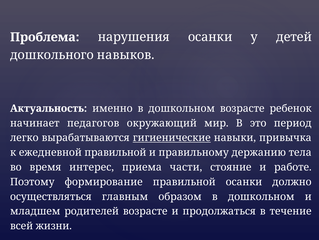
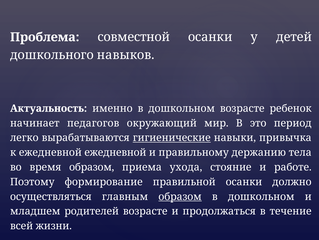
нарушения: нарушения -> совместной (134, 37)
ежедневной правильной: правильной -> ежедневной (115, 152)
время интерес: интерес -> образом (92, 167)
части: части -> ухода (186, 167)
образом underline: none -> present (180, 196)
